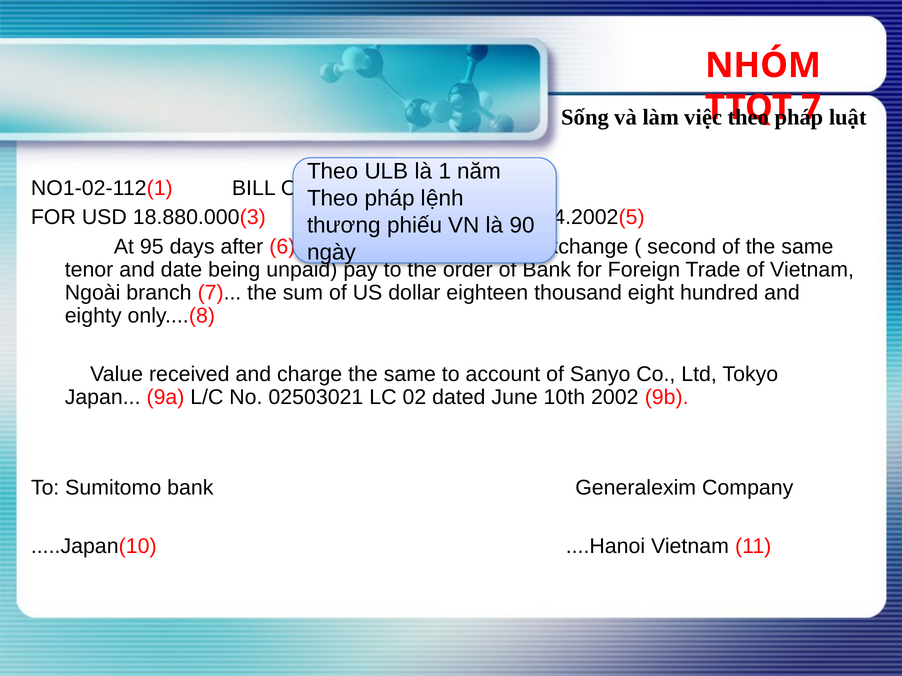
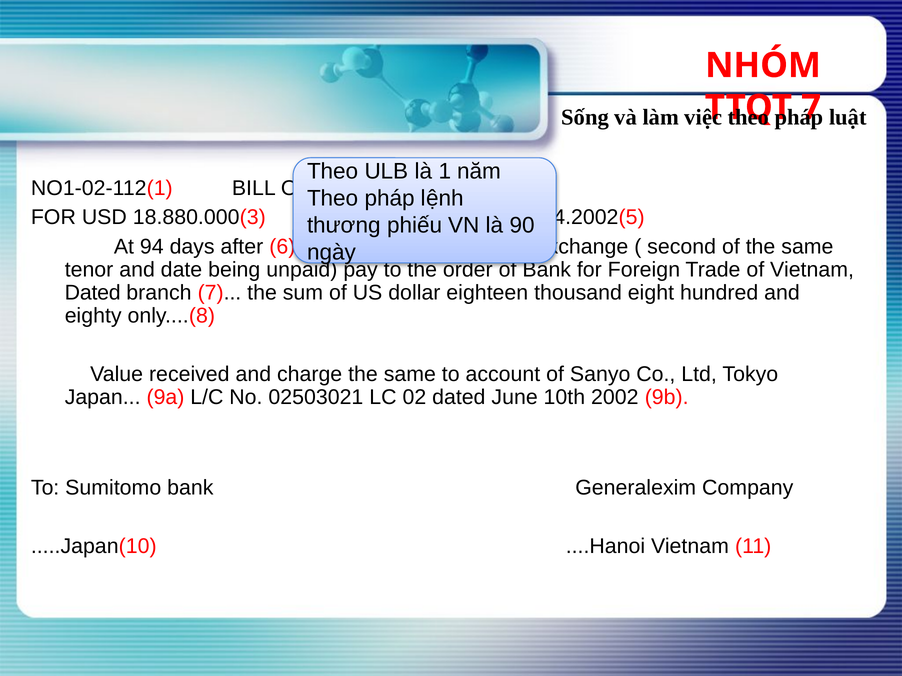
95: 95 -> 94 (152, 247)
Ngoài: Ngoài -> Dated (93, 293)
